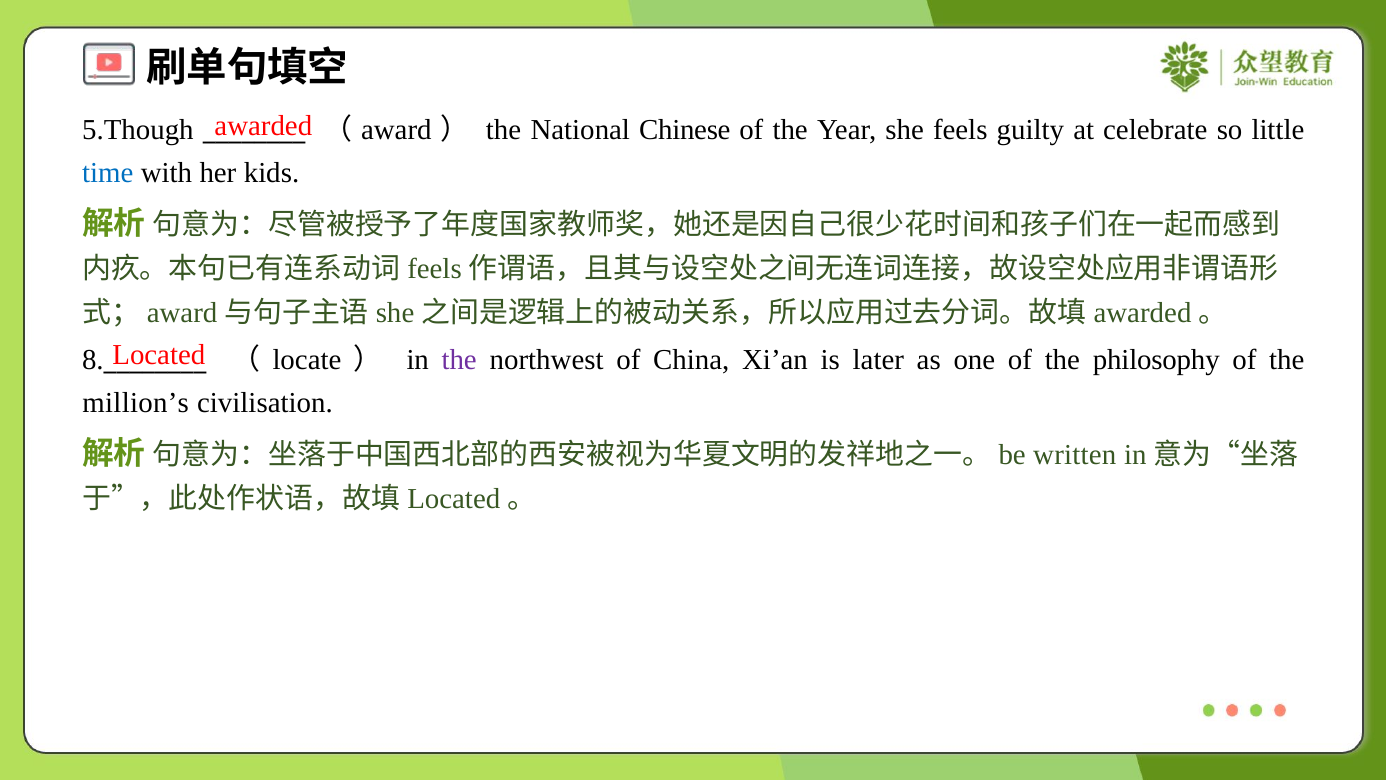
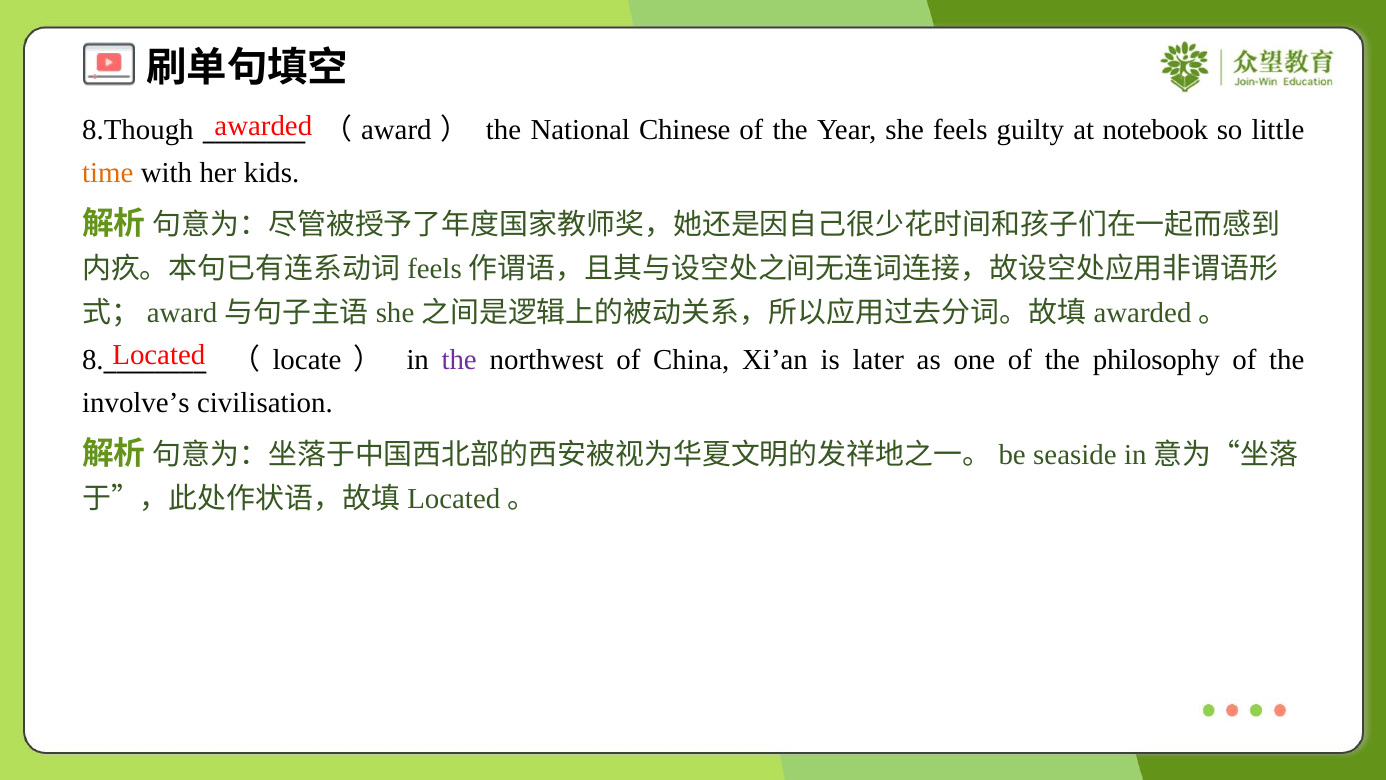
5.Though: 5.Though -> 8.Though (138, 130)
celebrate: celebrate -> notebook (1155, 130)
time colour: blue -> orange (108, 173)
million’s: million’s -> involve’s (136, 403)
written: written -> seaside (1075, 455)
